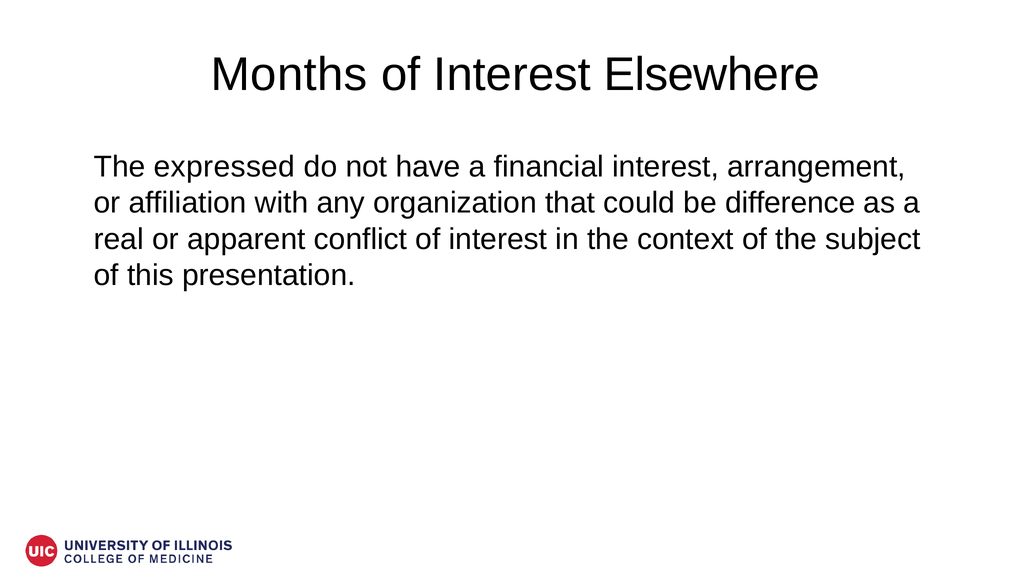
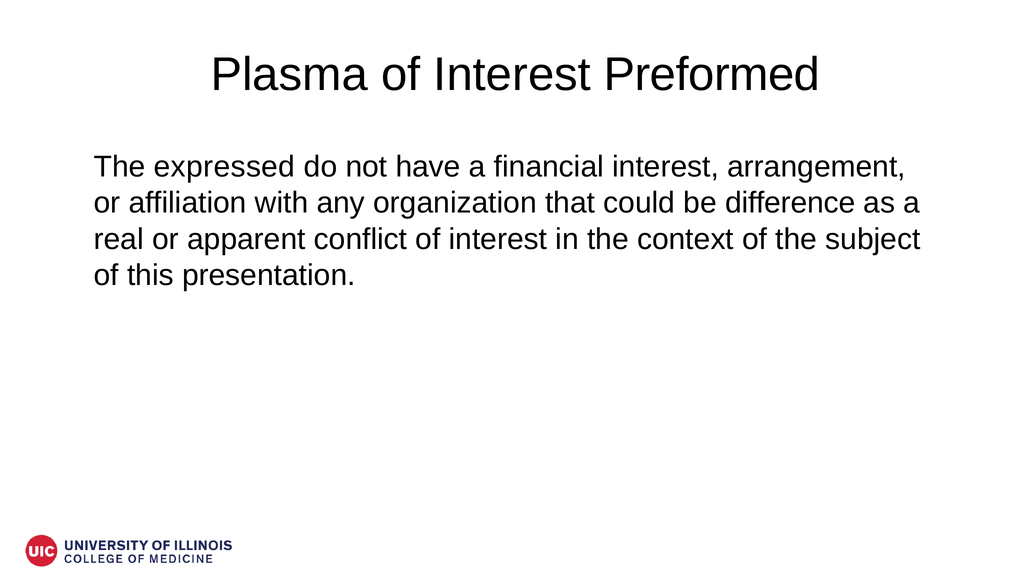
Months: Months -> Plasma (289, 75)
Elsewhere: Elsewhere -> Preformed (712, 75)
